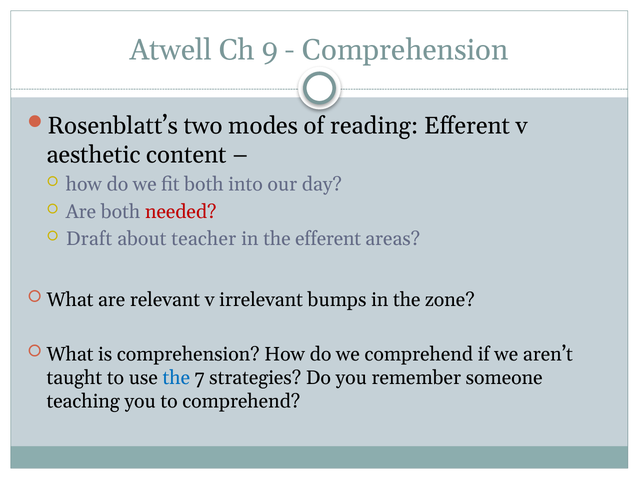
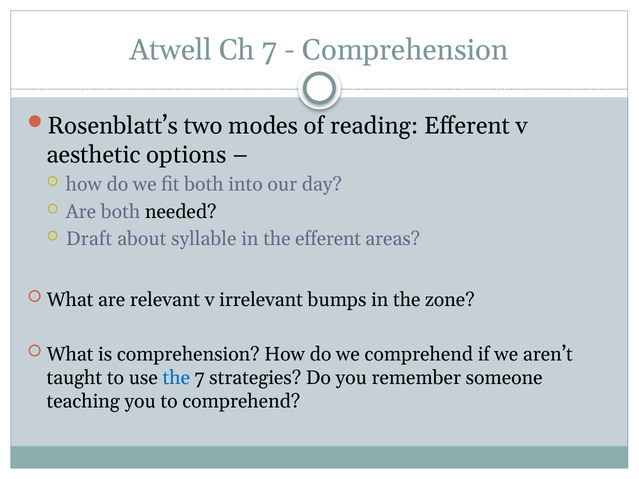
Ch 9: 9 -> 7 (269, 50)
content: content -> options (186, 155)
needed colour: red -> black (181, 212)
teacher: teacher -> syllable (204, 239)
